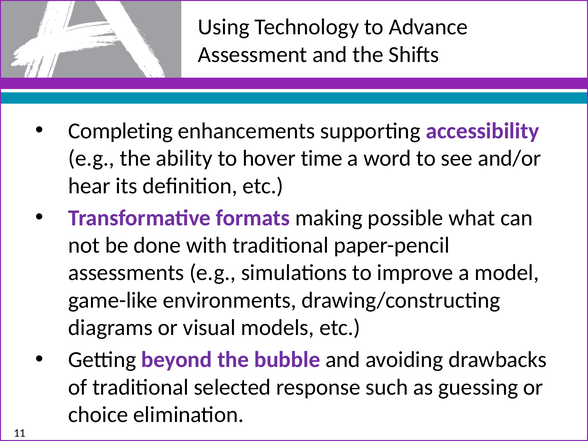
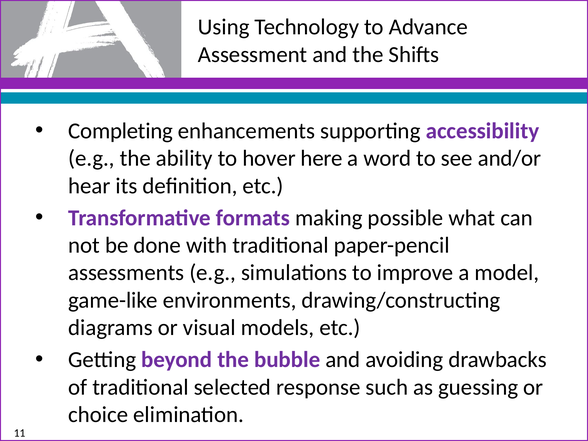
time: time -> here (322, 158)
